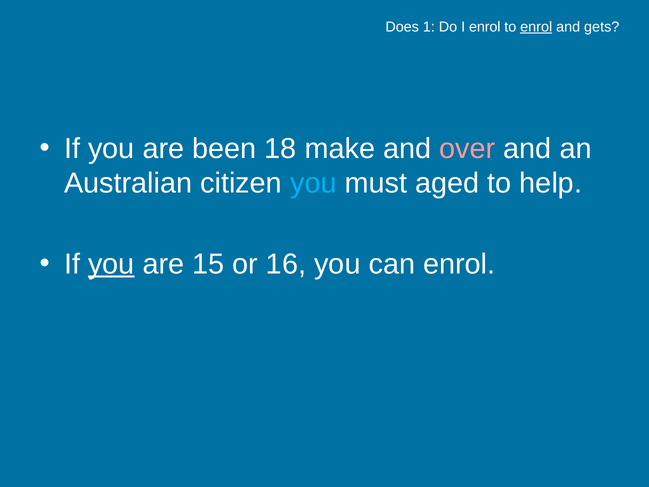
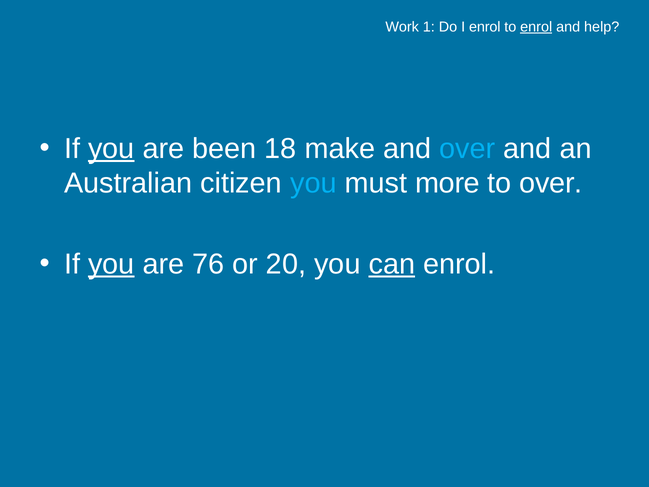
Does: Does -> Work (402, 27)
gets: gets -> help (602, 27)
you underline: none -> present (111, 148)
over colour: pink -> light blue (467, 148)
aged: aged -> more (447, 183)
to help: help -> over (551, 183)
15: 15 -> 76 (208, 264)
16: 16 -> 20 (286, 264)
can underline: none -> present (392, 264)
